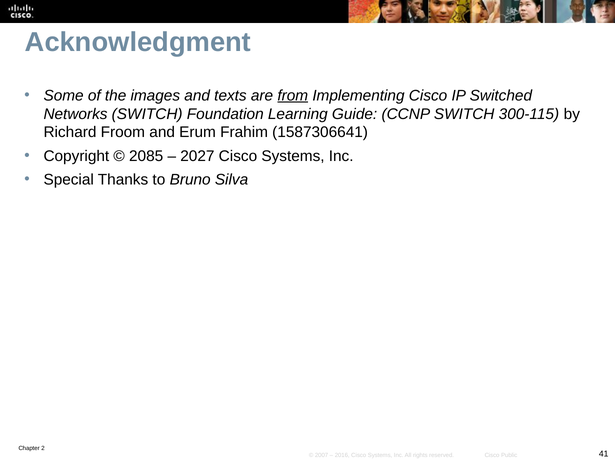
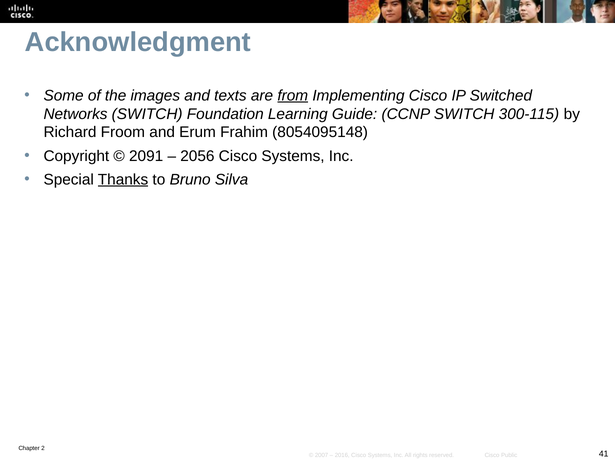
1587306641: 1587306641 -> 8054095148 (320, 132)
2085: 2085 -> 2091 (146, 156)
2027: 2027 -> 2056 (197, 156)
Thanks underline: none -> present (123, 180)
